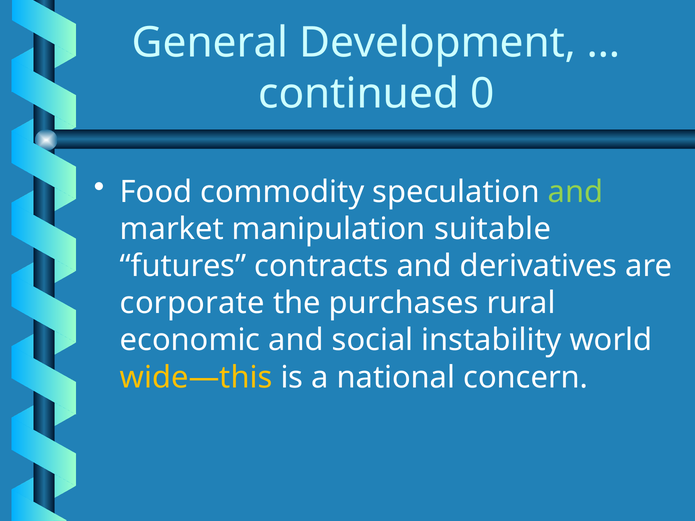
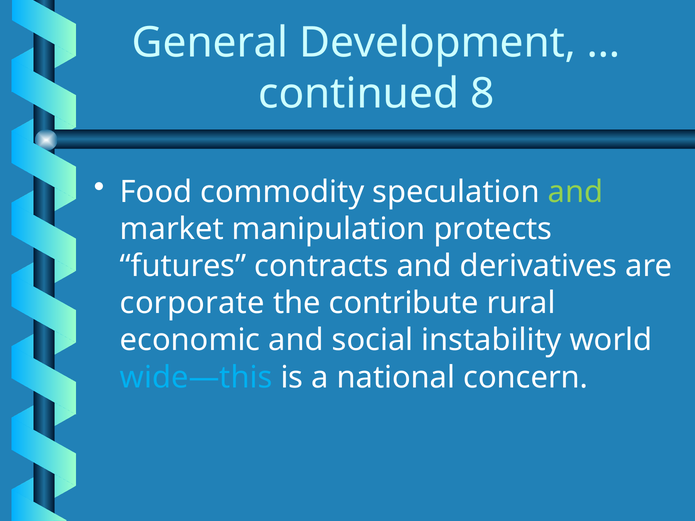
0: 0 -> 8 (482, 94)
suitable: suitable -> protects (493, 229)
purchases: purchases -> contribute (404, 303)
wide—this colour: yellow -> light blue (196, 378)
